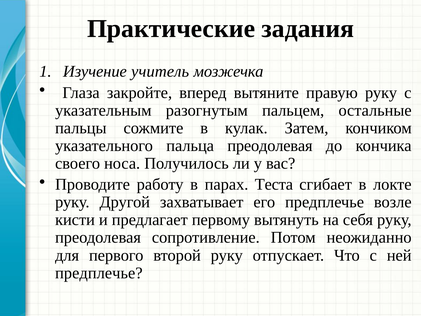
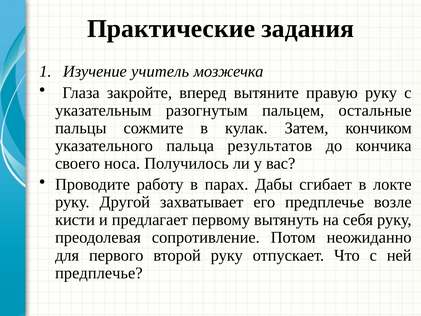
пальца преодолевая: преодолевая -> результатов (270, 146)
Теста: Теста -> Дабы (274, 184)
